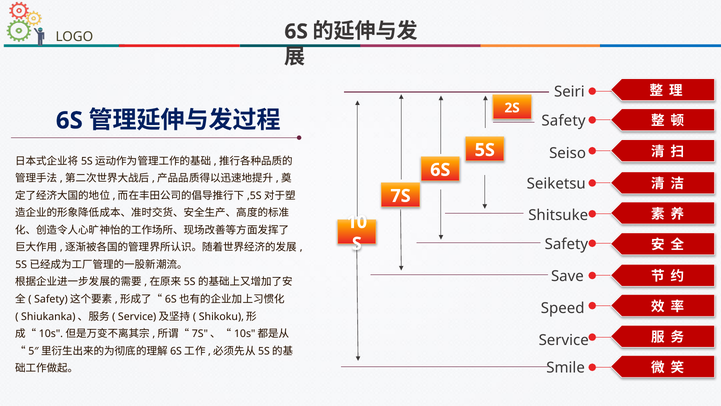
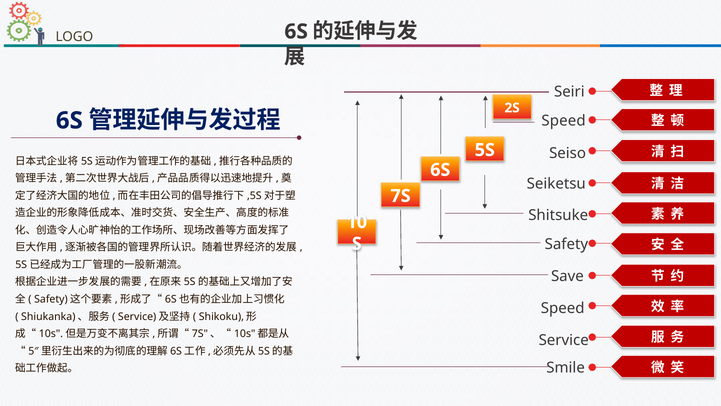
Safety: Safety -> Speed (564, 121)
